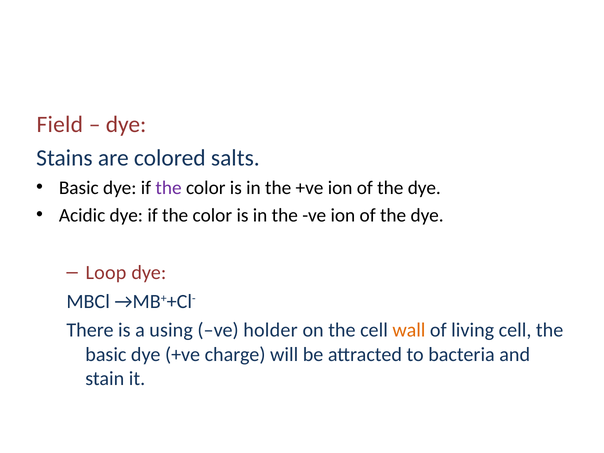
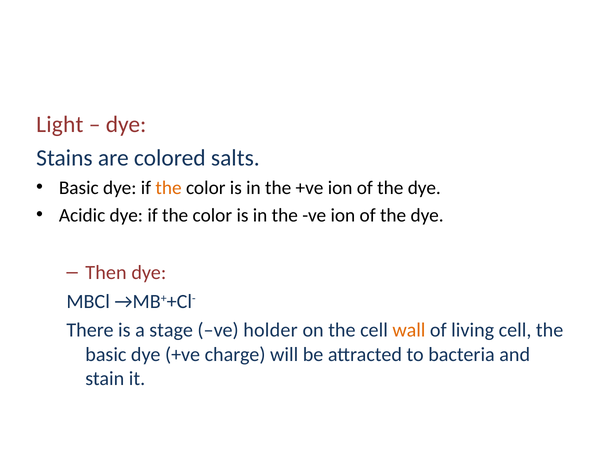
Field: Field -> Light (60, 124)
the colour: purple -> orange (169, 188)
Loop: Loop -> Then (106, 273)
using: using -> stage (171, 330)
